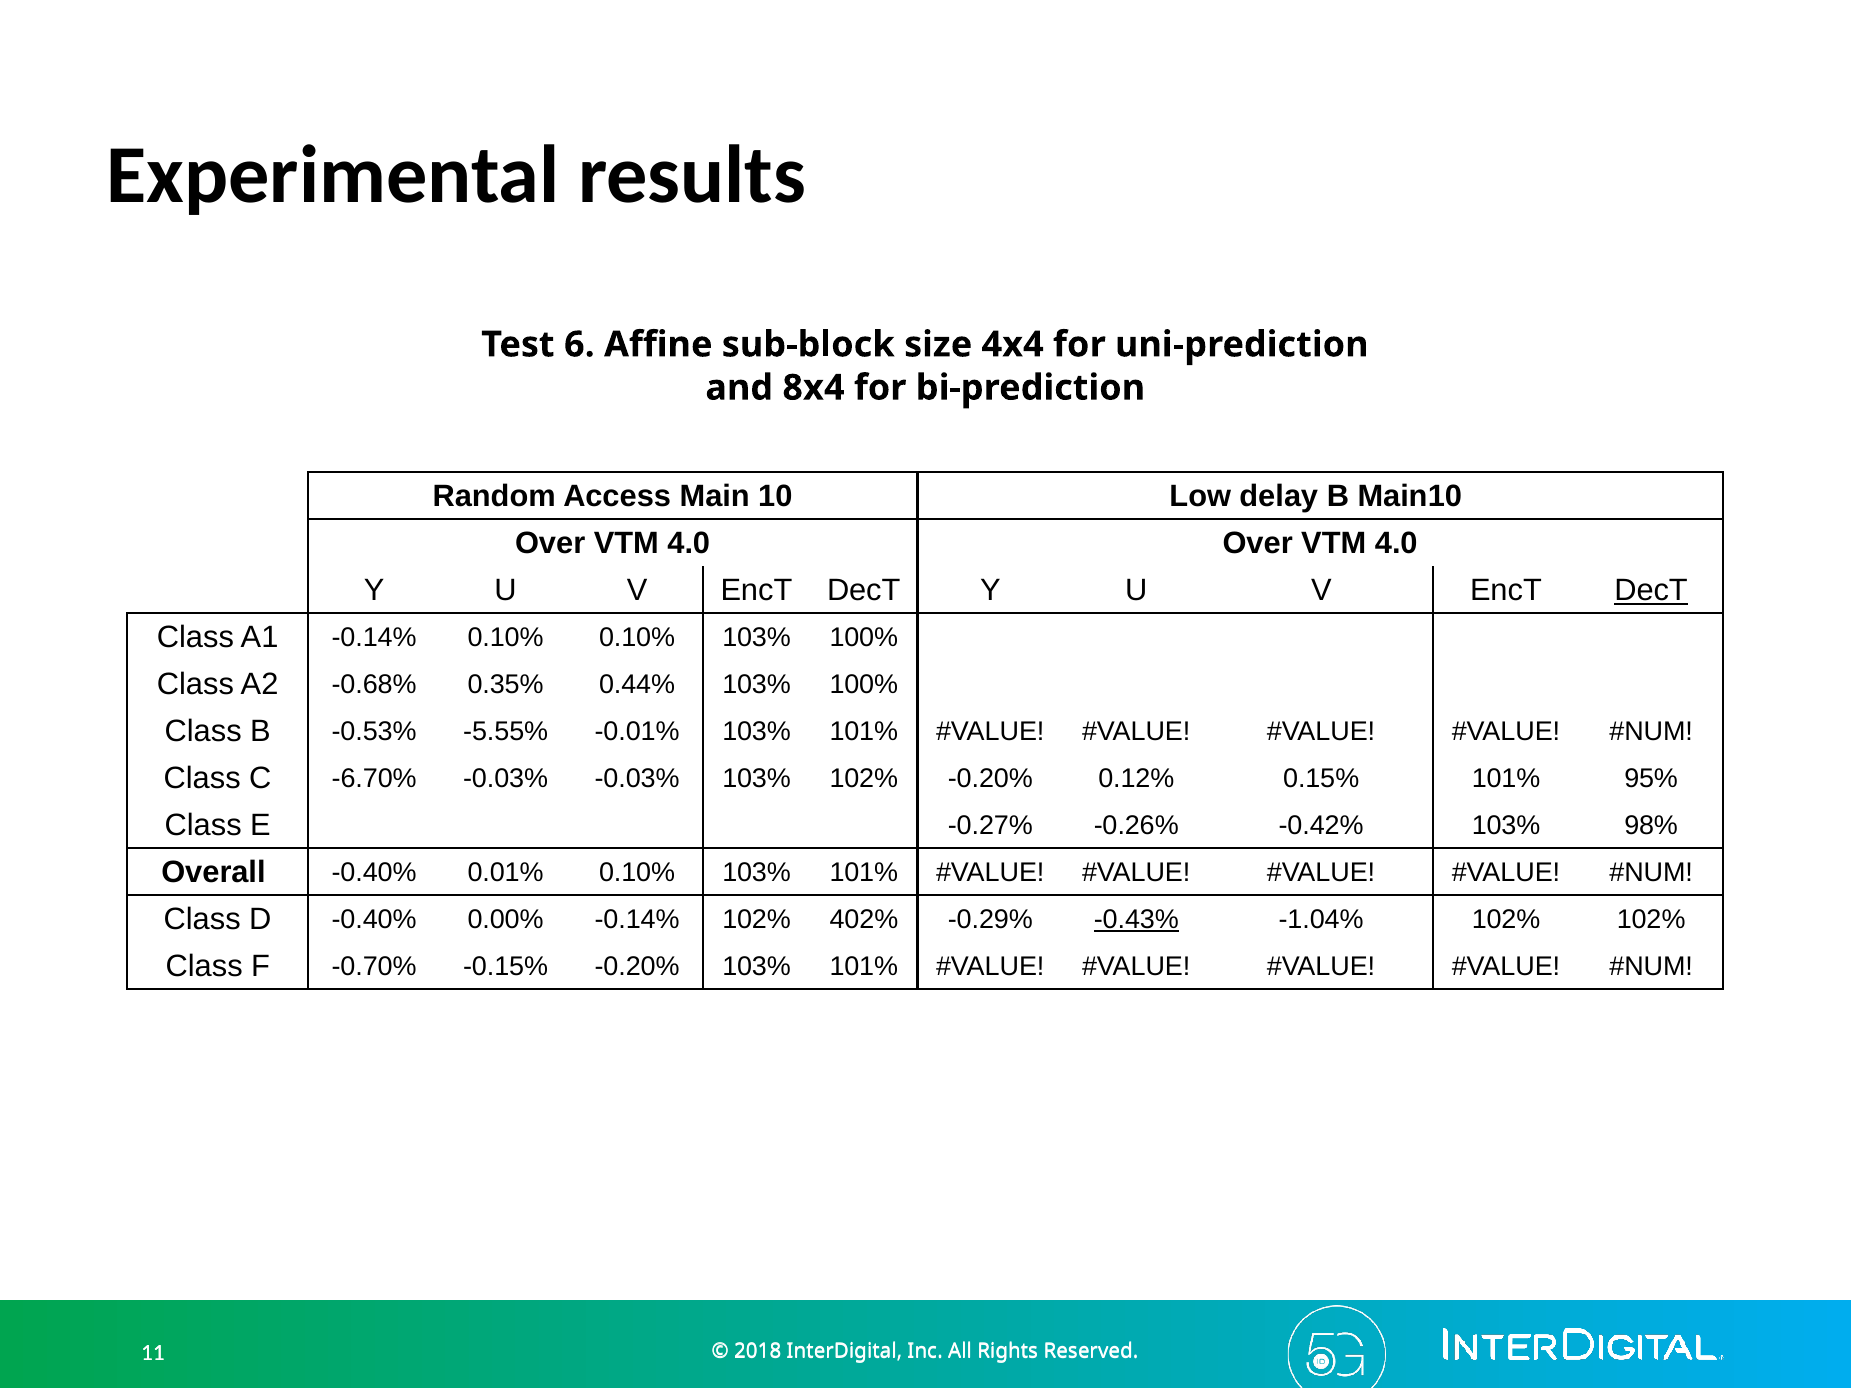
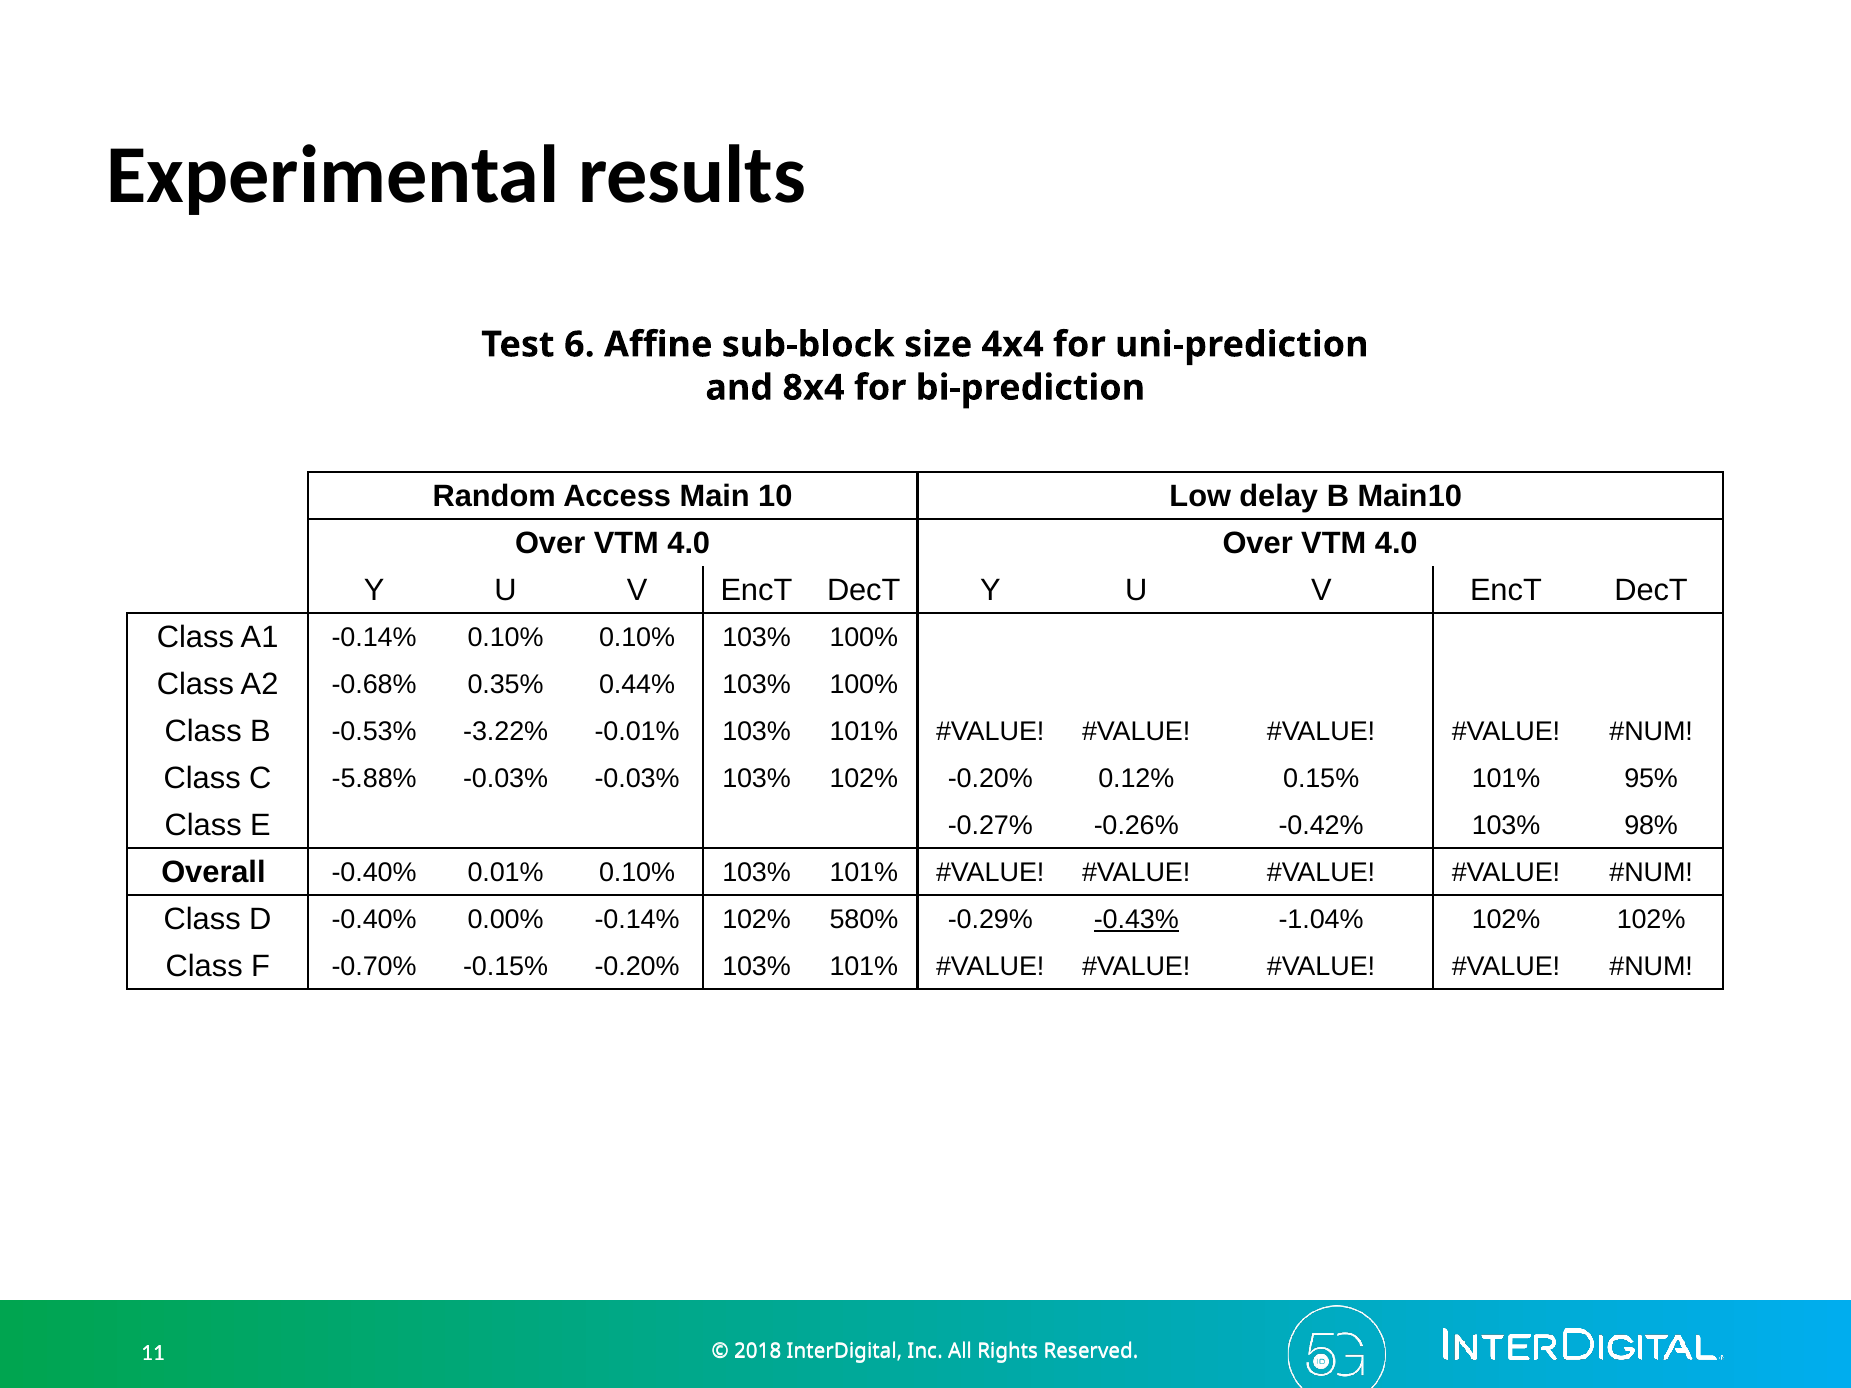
DecT underline: present -> none (1651, 591)
-5.55%: -5.55% -> -3.22% (506, 731)
-6.70%: -6.70% -> -5.88% (374, 778)
402%: 402% -> 580% (864, 919)
